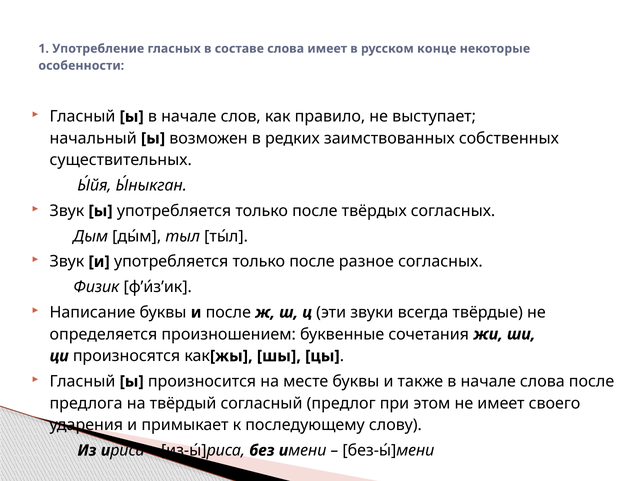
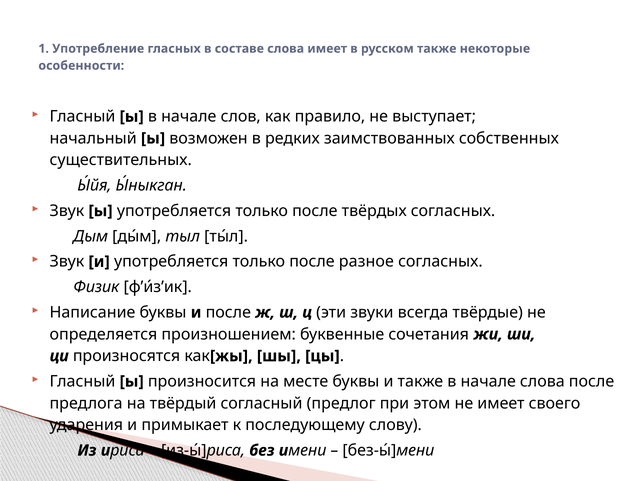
русском конце: конце -> также (437, 49)
